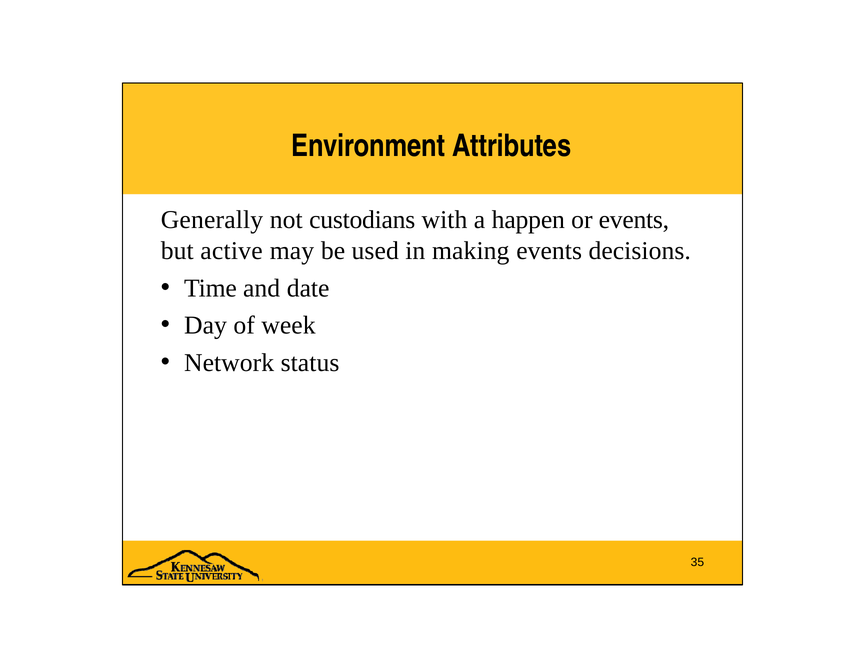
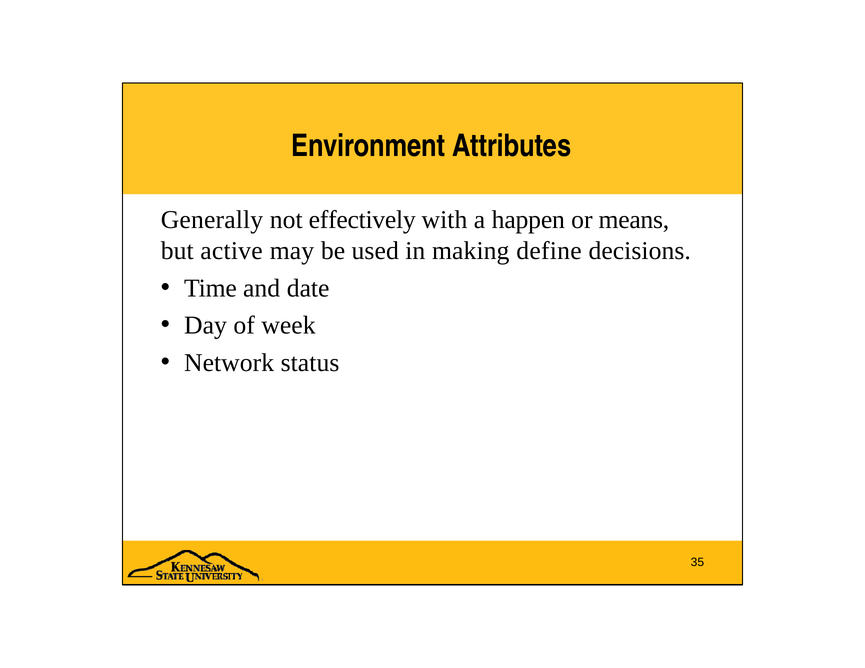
custodians: custodians -> effectively (362, 220)
or events: events -> means (634, 220)
making events: events -> define (549, 251)
